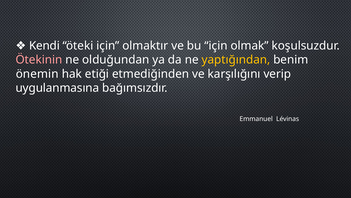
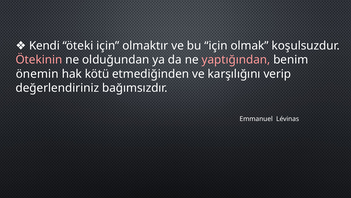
yaptığından colour: yellow -> pink (236, 60)
etiği: etiği -> kötü (97, 74)
uygulanmasına: uygulanmasına -> değerlendiriniz (57, 88)
